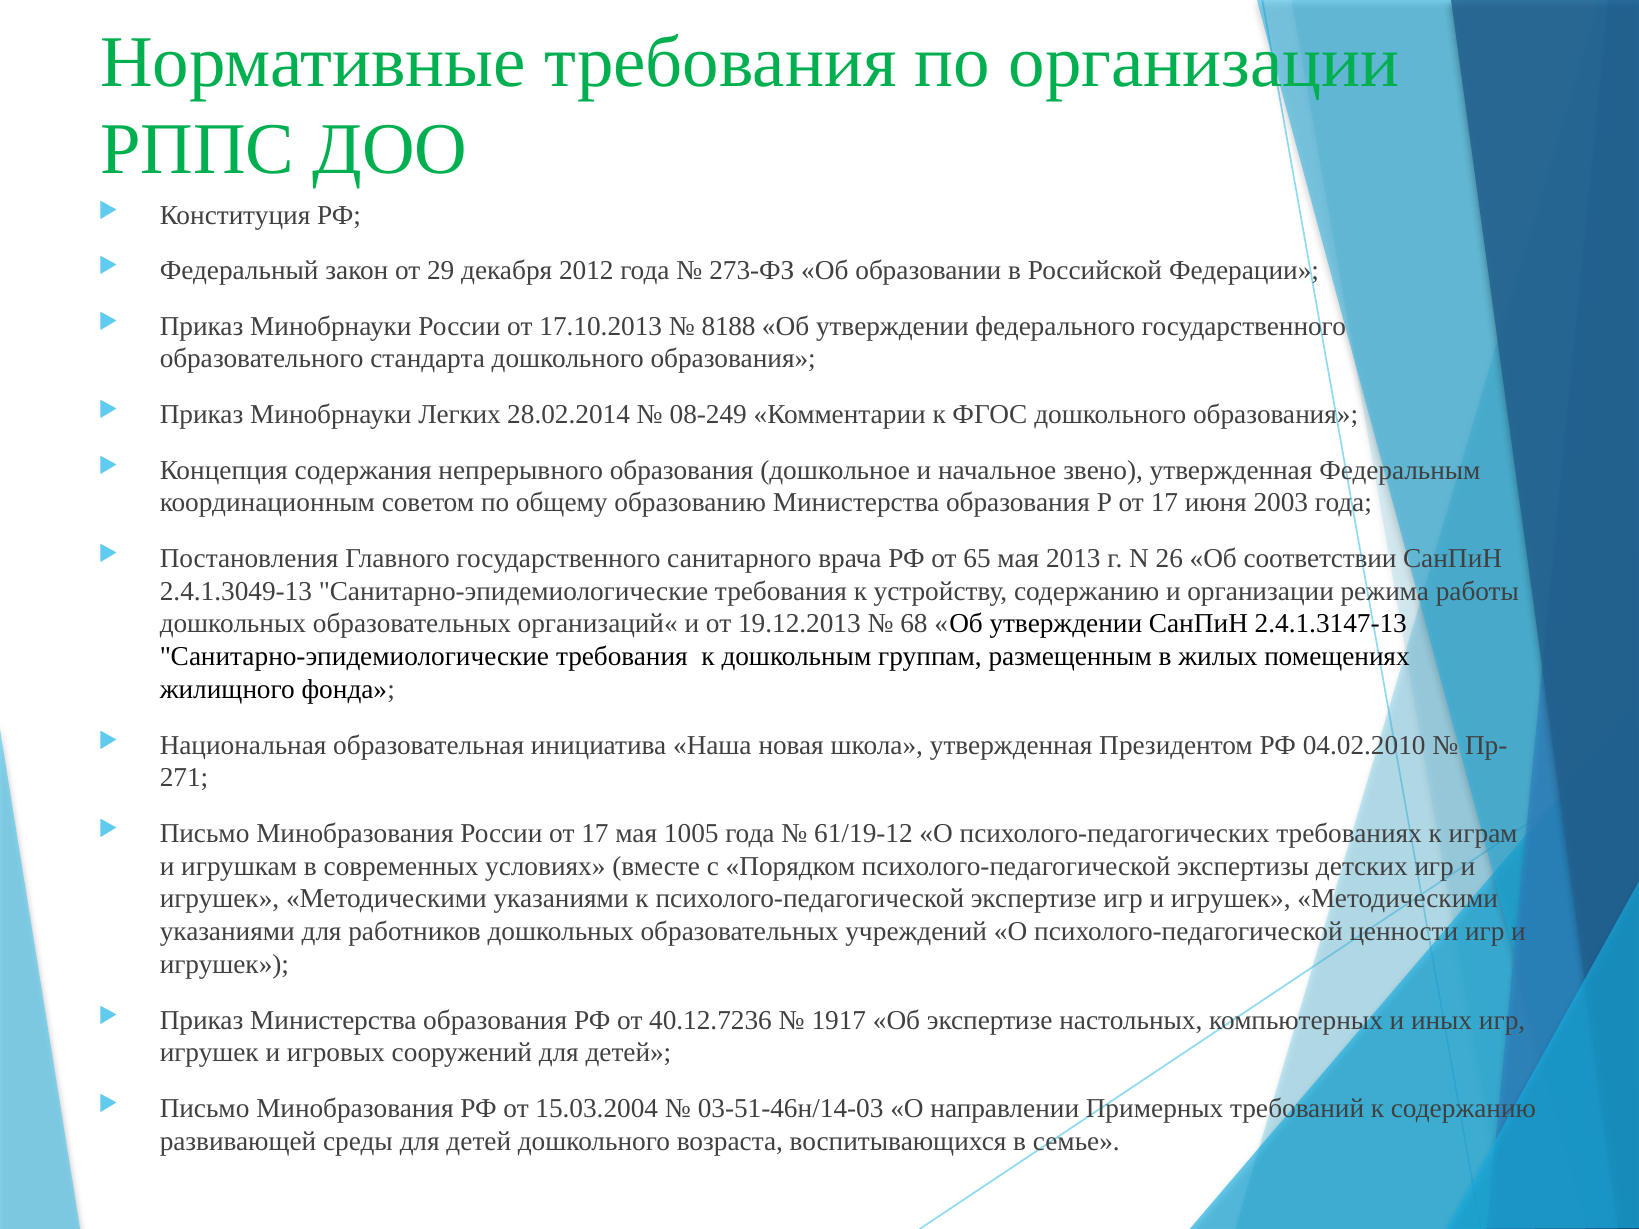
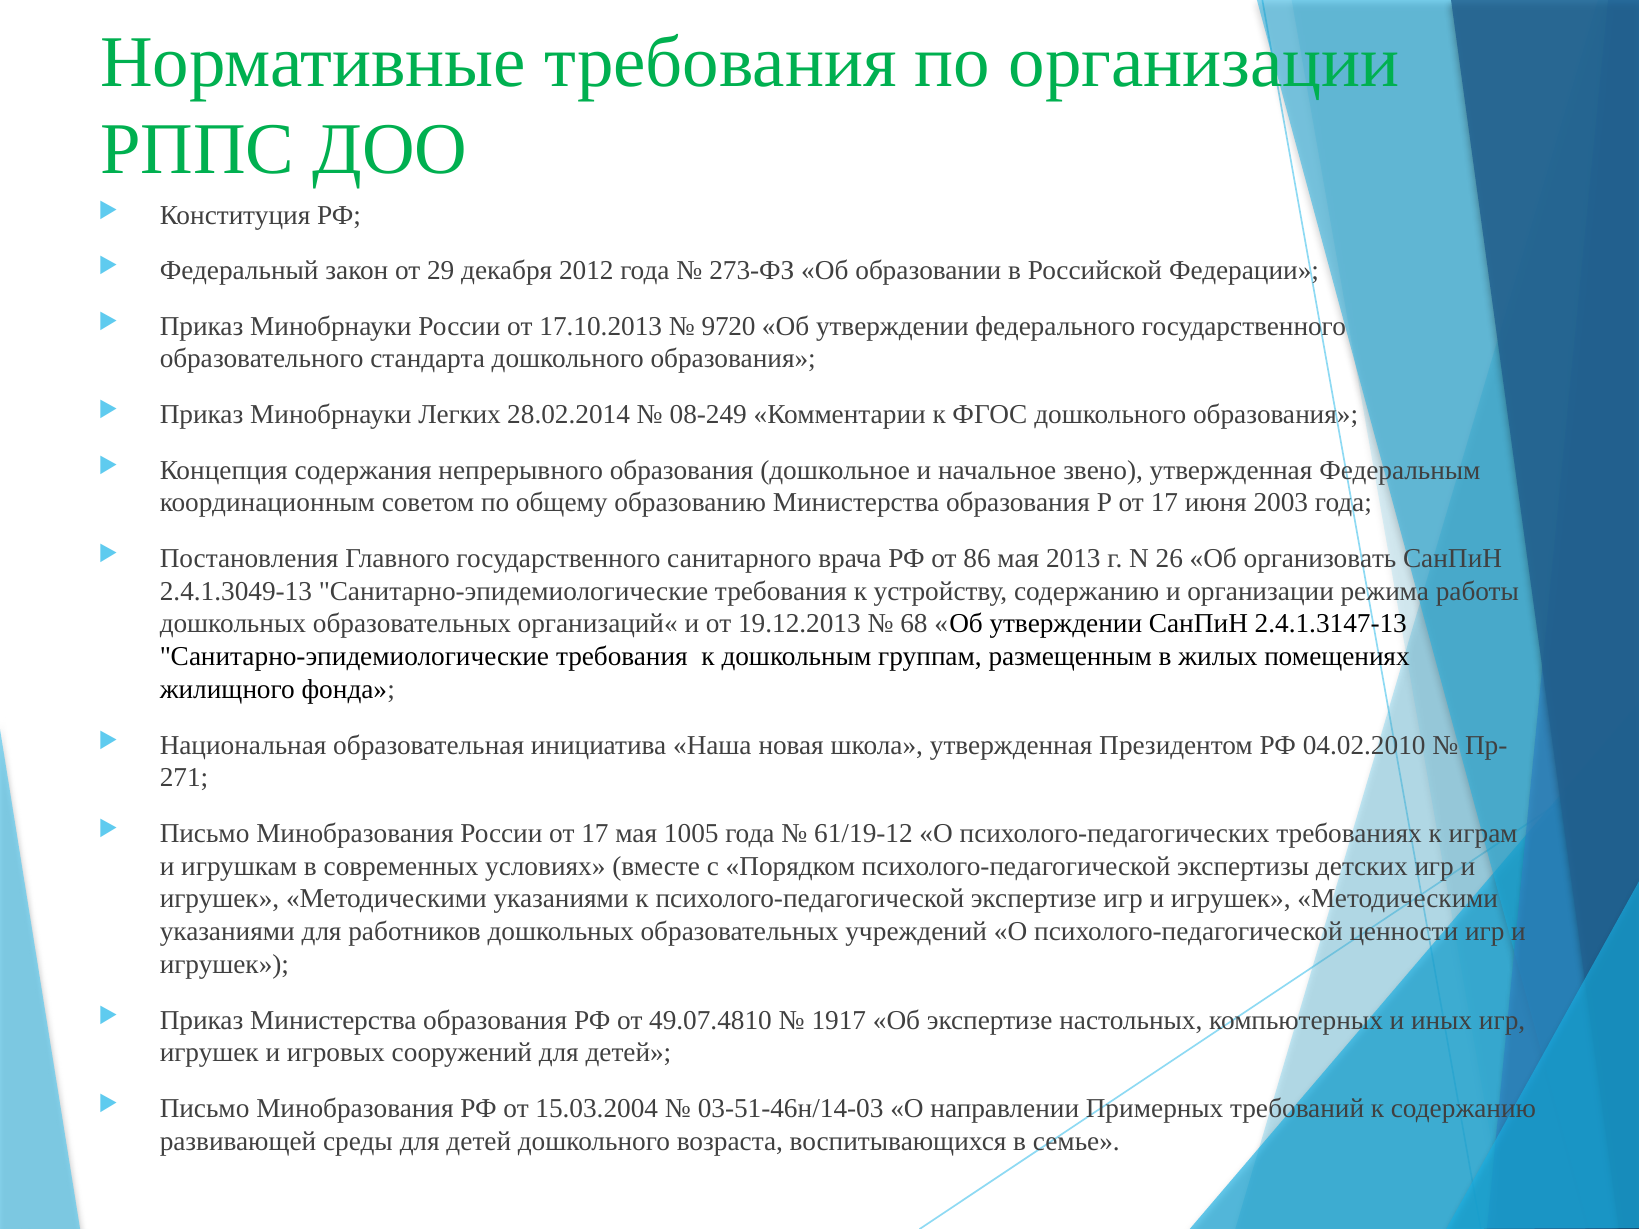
8188: 8188 -> 9720 (729, 326)
65: 65 -> 86 (977, 559)
соответствии: соответствии -> организовать (1320, 559)
40.12.7236: 40.12.7236 -> 49.07.4810 (710, 1020)
